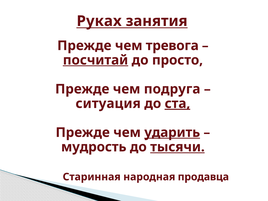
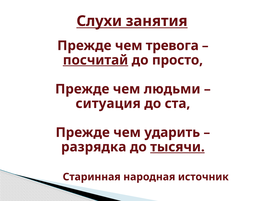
Руках: Руках -> Слухи (99, 21)
подруга: подруга -> людьми (172, 89)
ста underline: present -> none (177, 104)
ударить underline: present -> none (172, 132)
мудрость: мудрость -> разрядка (94, 147)
продавца: продавца -> источник (203, 177)
